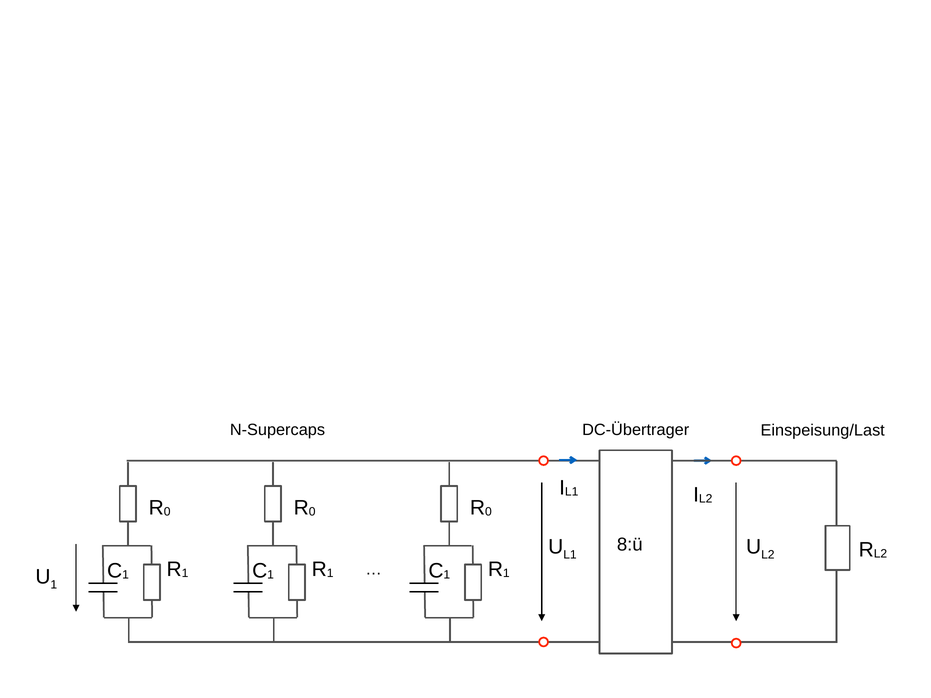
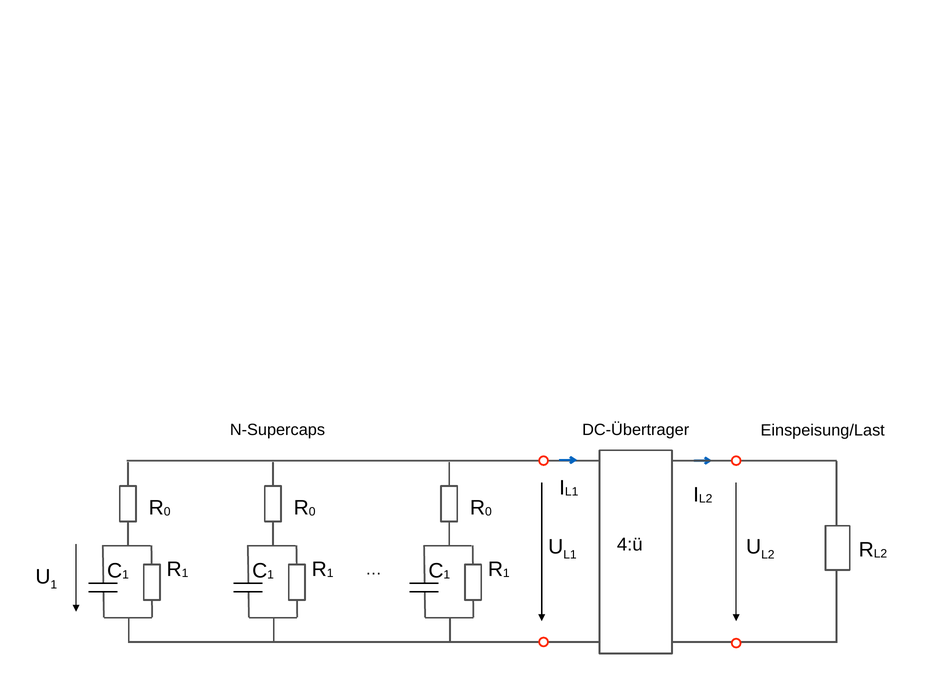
8:ü: 8:ü -> 4:ü (630, 545)
